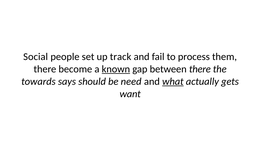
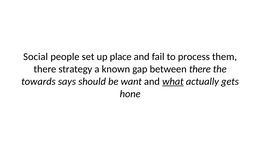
track: track -> place (121, 57)
become: become -> strategy (75, 69)
known underline: present -> none (116, 69)
need: need -> want (131, 82)
want: want -> hone (130, 94)
